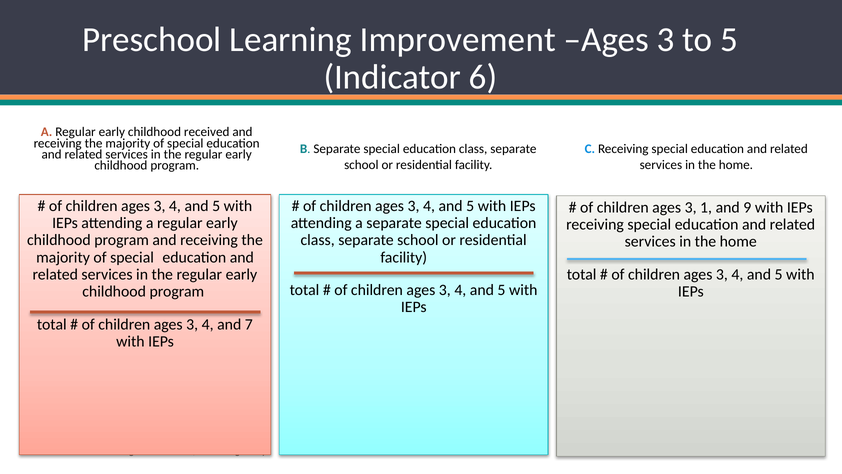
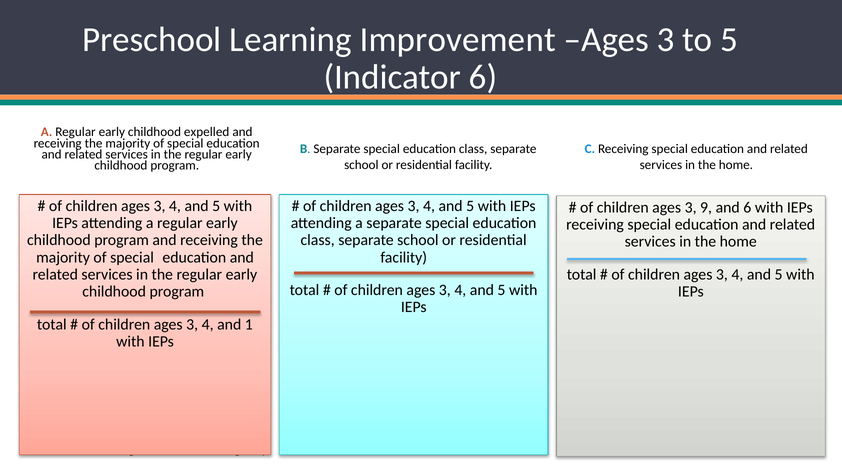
received: received -> expelled (207, 132)
1: 1 -> 9 (706, 207)
and 9: 9 -> 6 (747, 207)
7: 7 -> 1 (249, 324)
